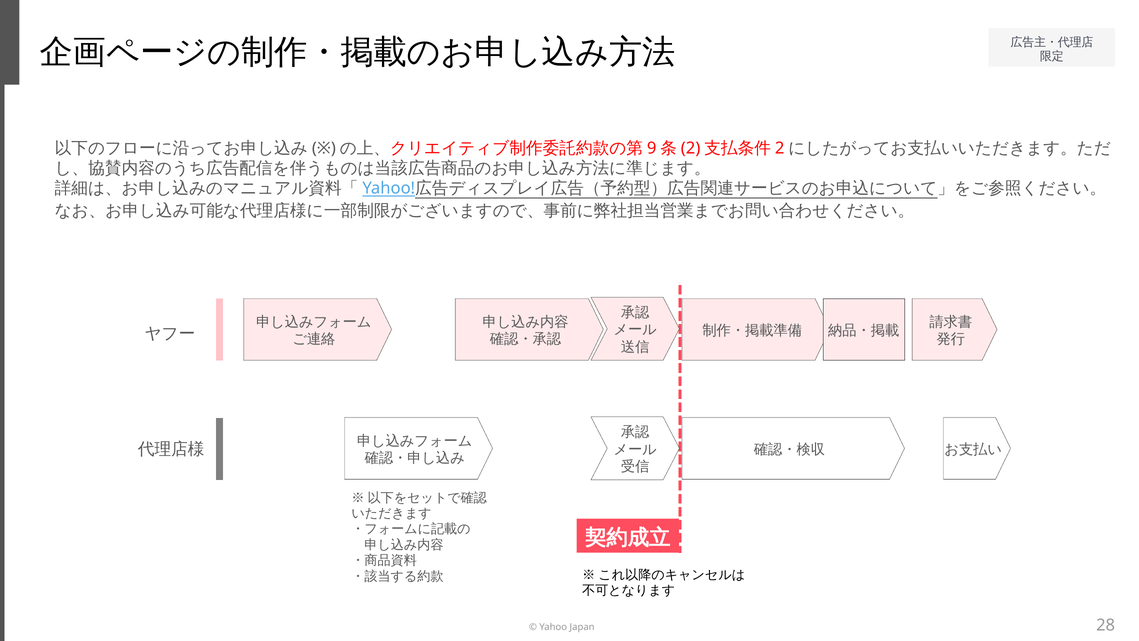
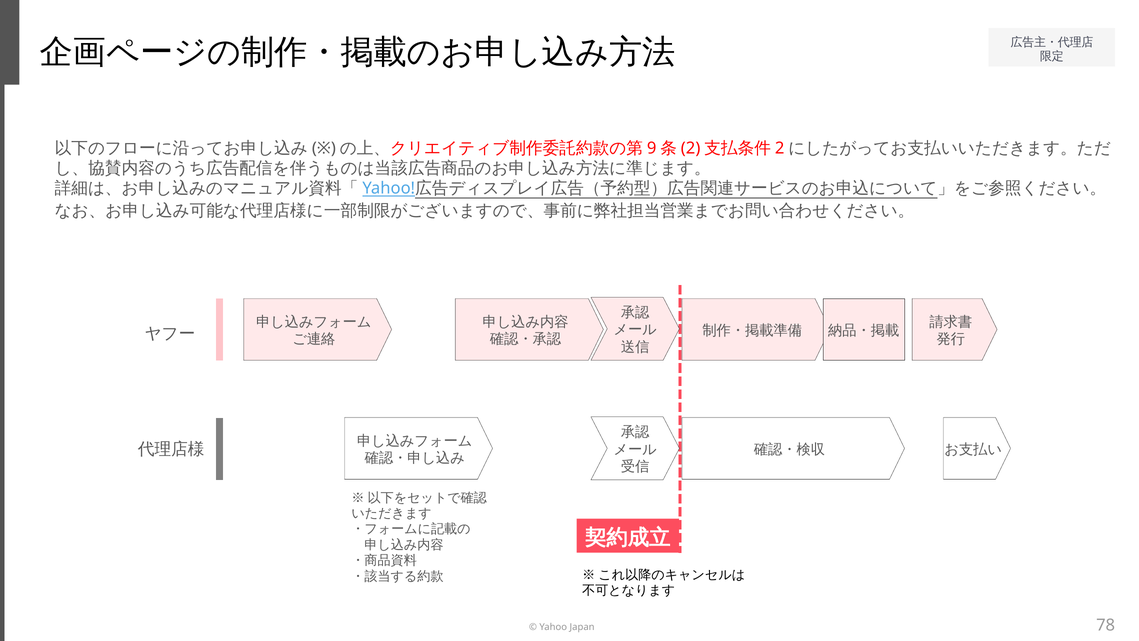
28: 28 -> 78 (1106, 625)
